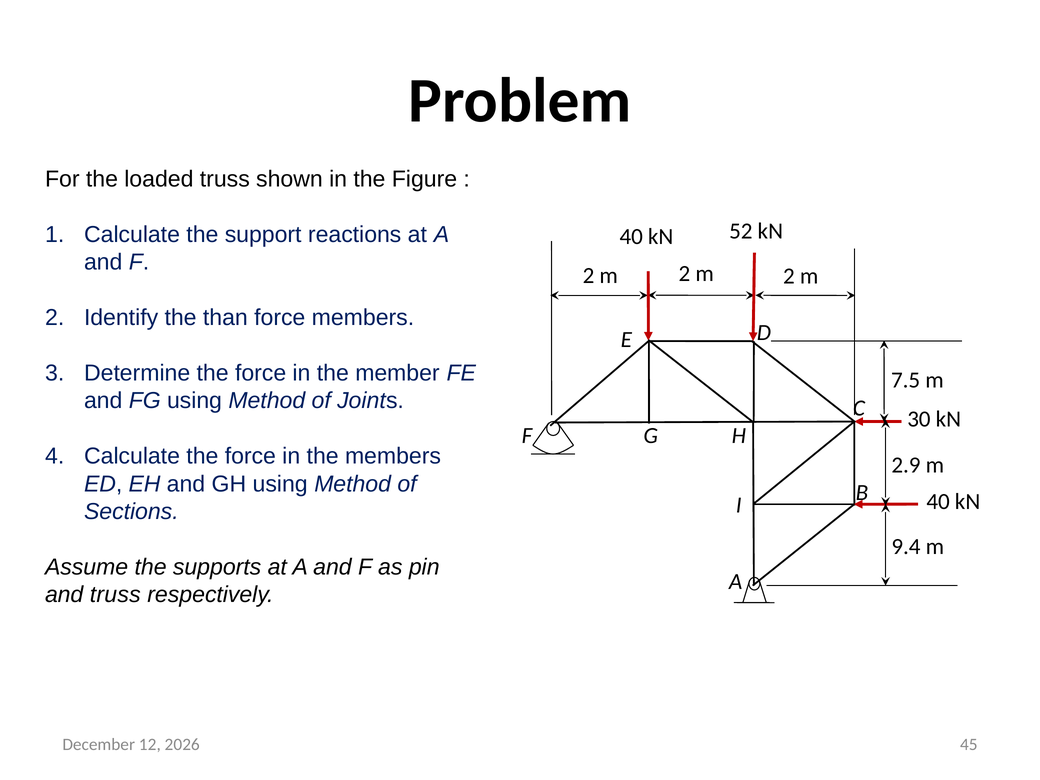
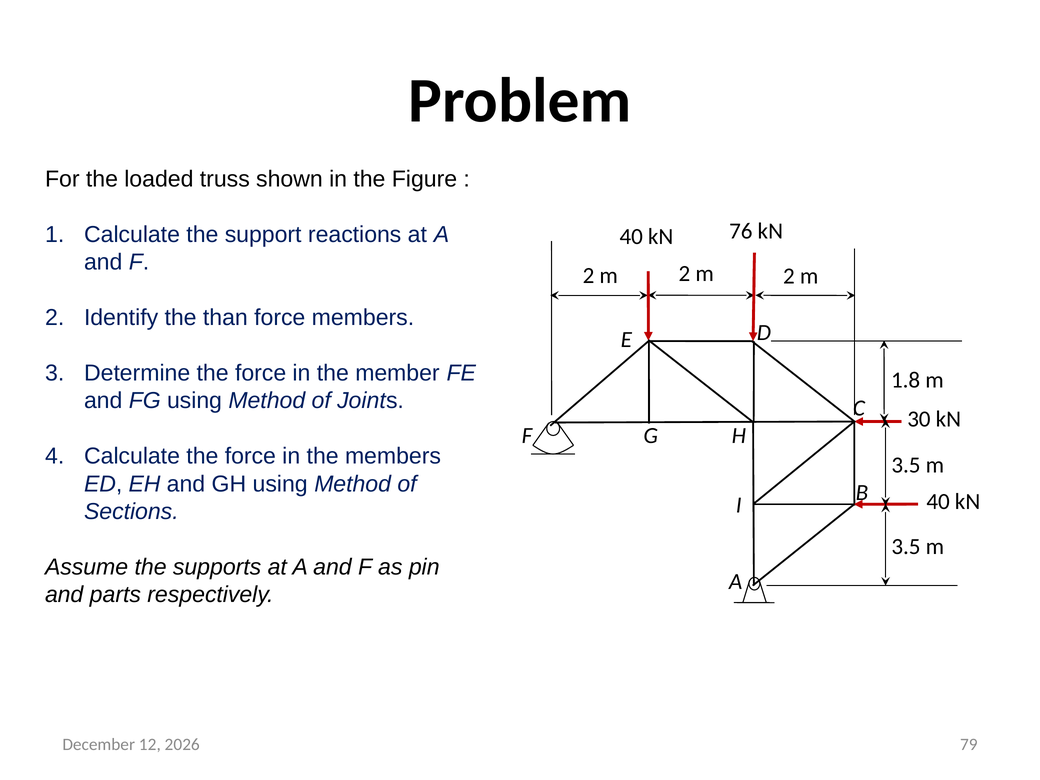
52: 52 -> 76 (741, 231)
7.5: 7.5 -> 1.8 (906, 380)
2.9: 2.9 -> 3.5 (906, 465)
9.4: 9.4 -> 3.5 (906, 546)
and truss: truss -> parts (115, 595)
45: 45 -> 79 (969, 745)
